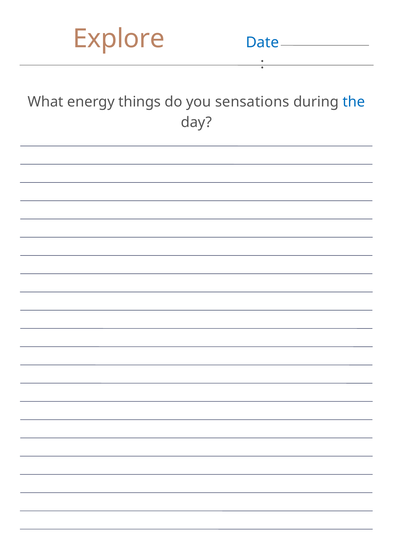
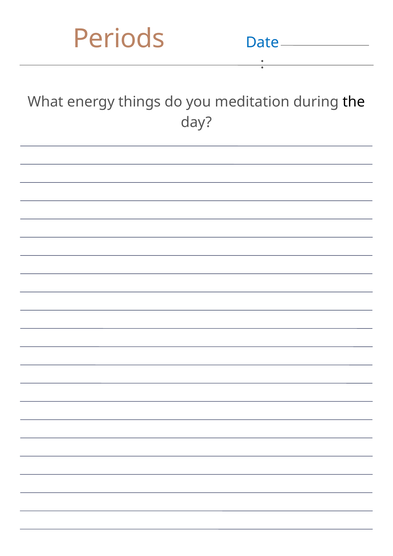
Explore: Explore -> Periods (119, 39)
sensations: sensations -> meditation (252, 102)
the colour: blue -> black (354, 102)
